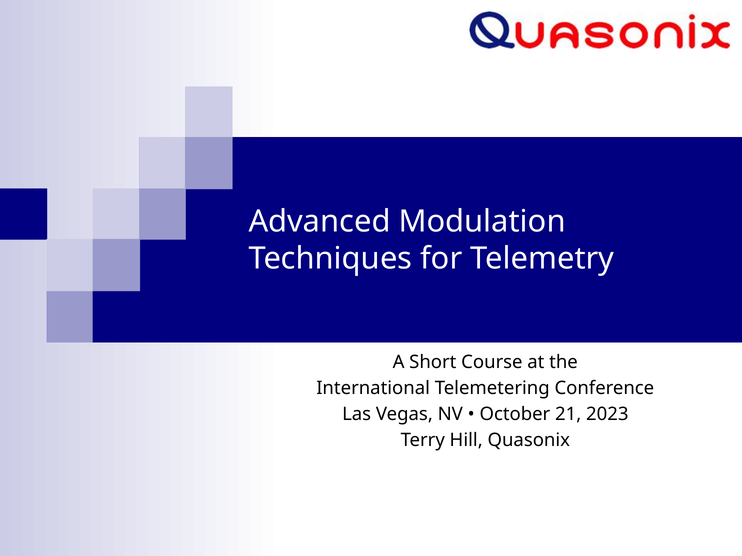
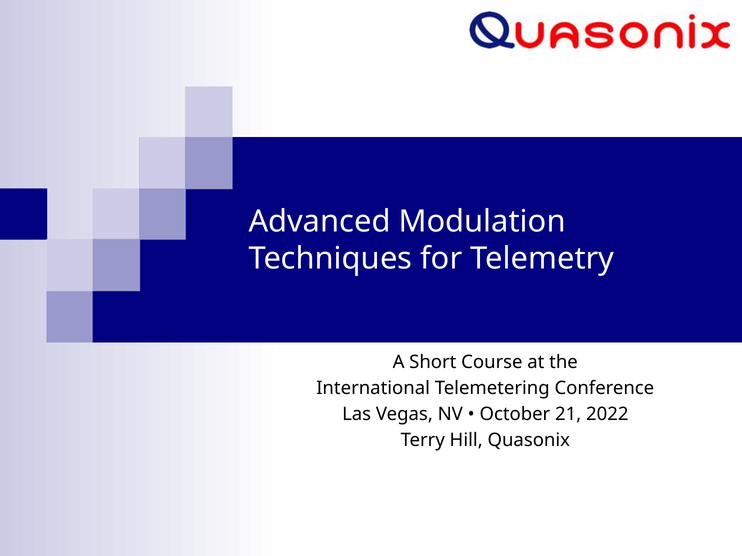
2023: 2023 -> 2022 (607, 414)
